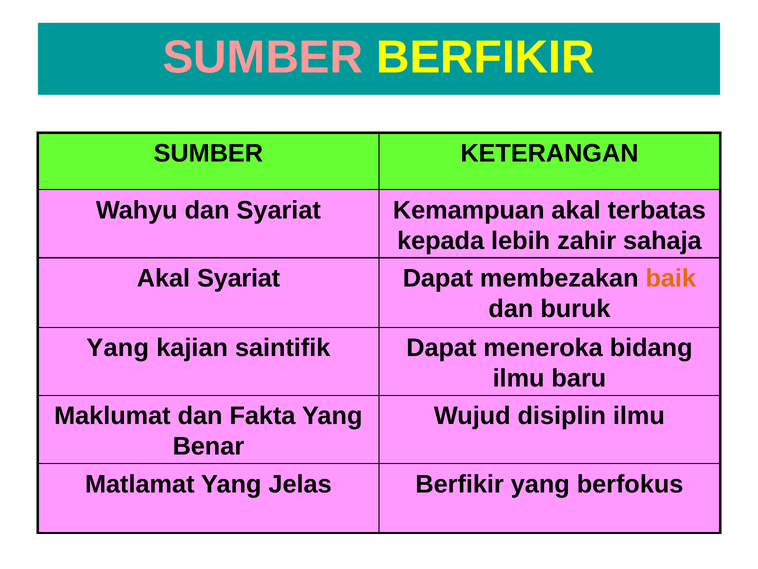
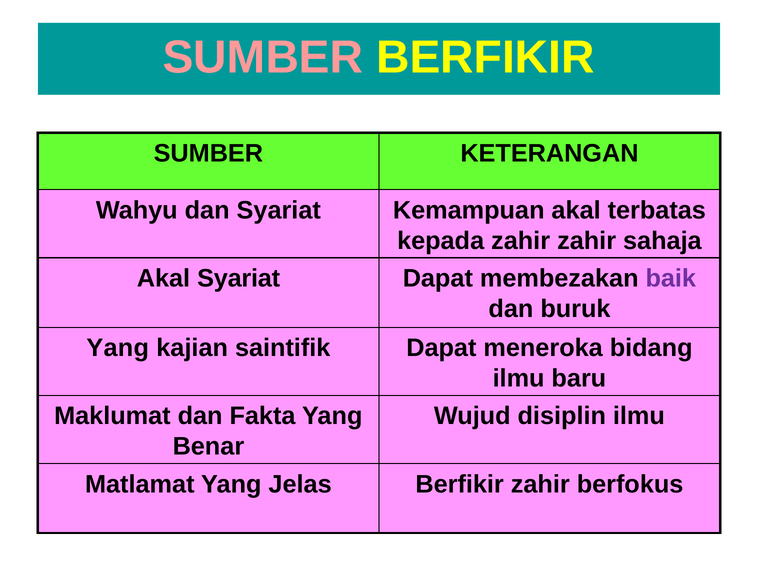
kepada lebih: lebih -> zahir (521, 241)
baik colour: orange -> purple (671, 278)
Berfikir yang: yang -> zahir (540, 484)
